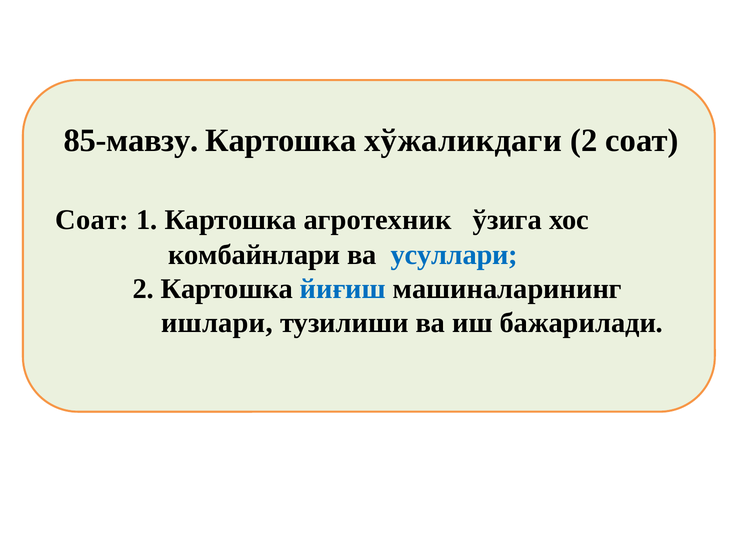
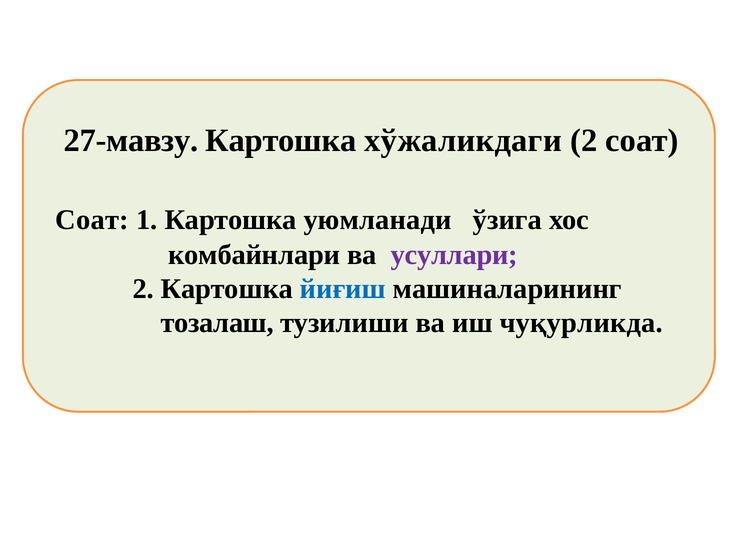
85-мавзу: 85-мавзу -> 27-мавзу (131, 140)
агротехник: агротехник -> уюмланади (377, 220)
усуллари colour: blue -> purple (454, 255)
ишлари: ишлари -> тозалаш (217, 323)
бажарилади: бажарилади -> чуқурликда (581, 323)
